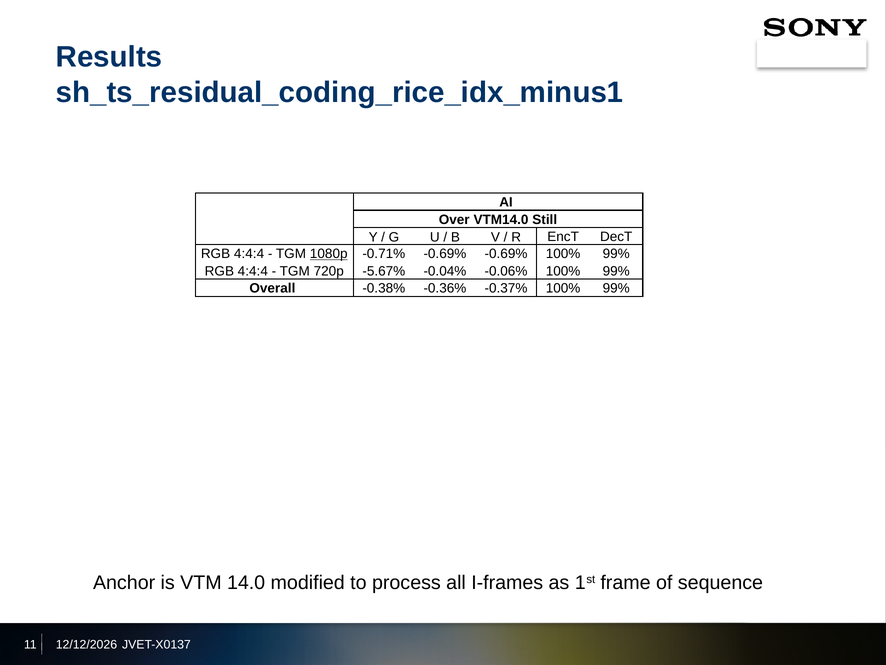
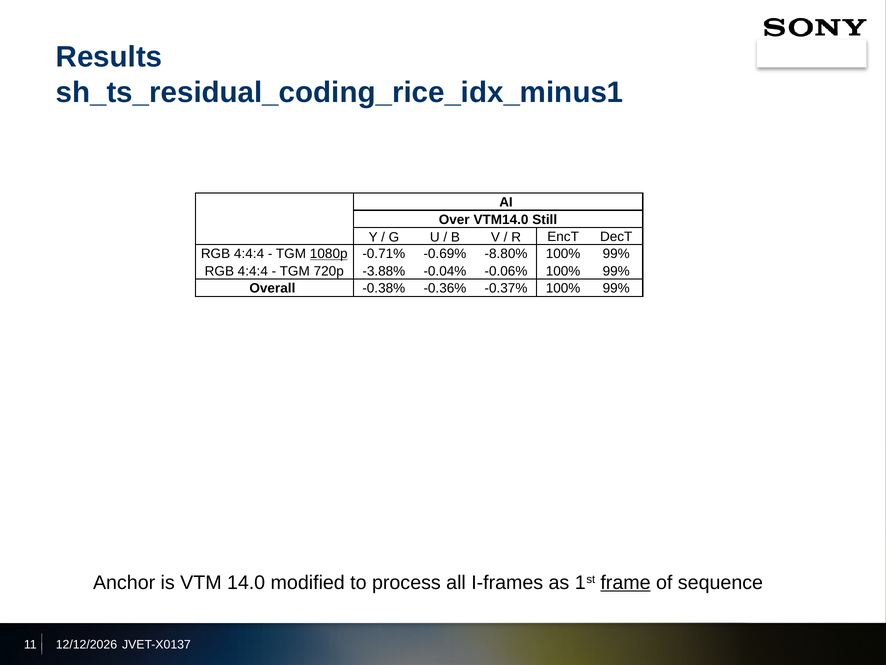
-0.69% -0.69%: -0.69% -> -8.80% (506, 254)
-5.67%: -5.67% -> -3.88% (384, 271)
frame underline: none -> present (626, 582)
